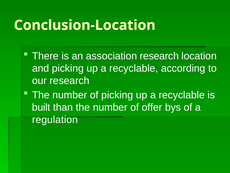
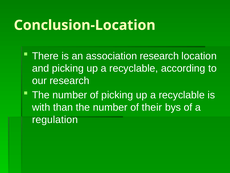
built: built -> with (41, 107)
offer: offer -> their (152, 107)
